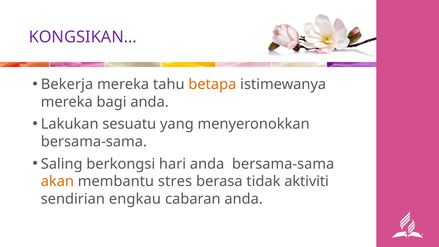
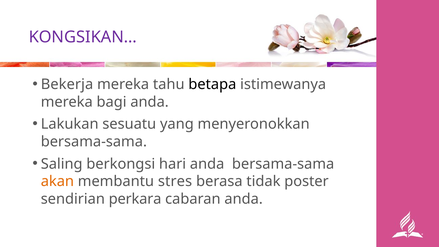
betapa colour: orange -> black (212, 84)
aktiviti: aktiviti -> poster (306, 181)
engkau: engkau -> perkara (135, 199)
